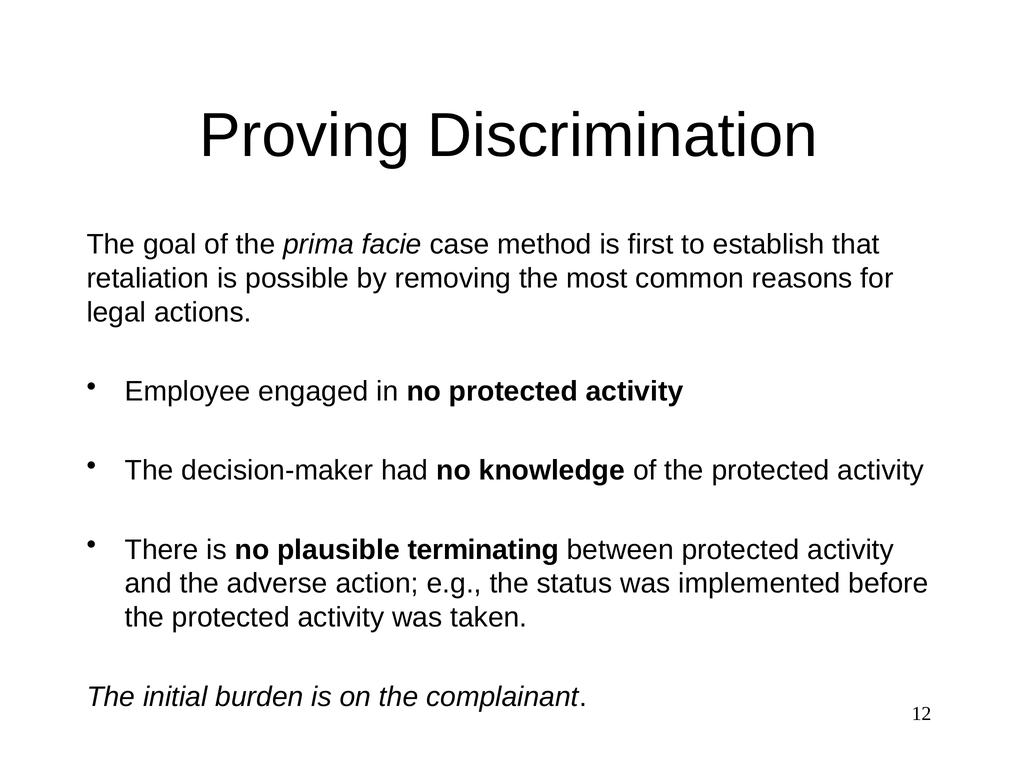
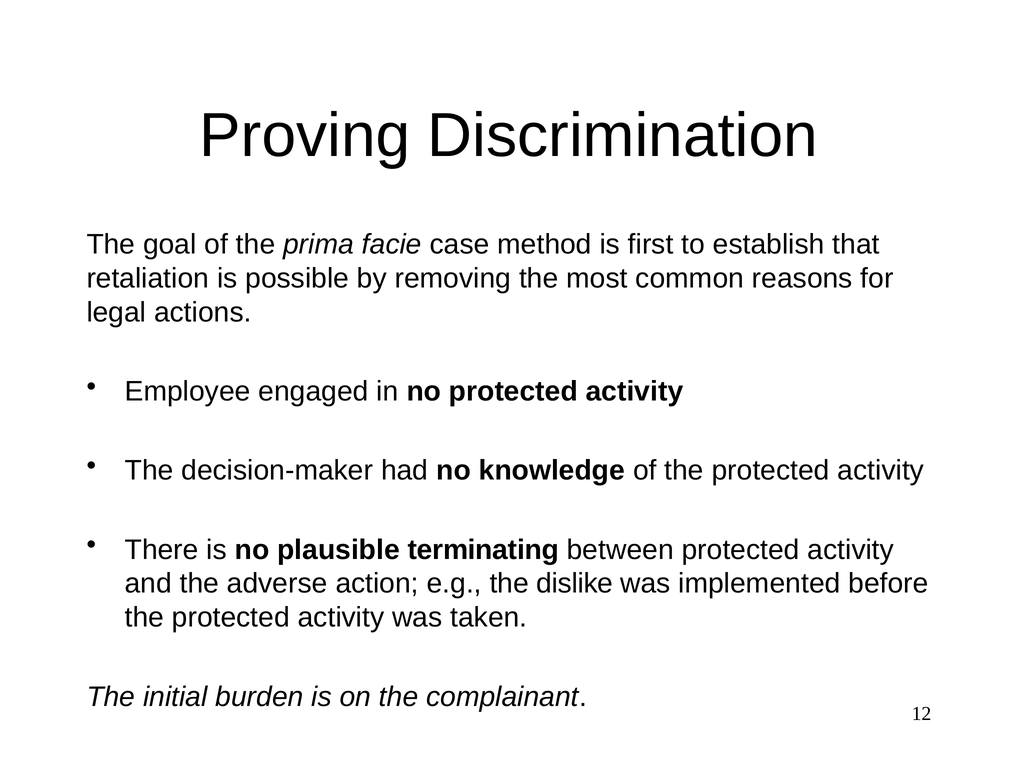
status: status -> dislike (575, 584)
